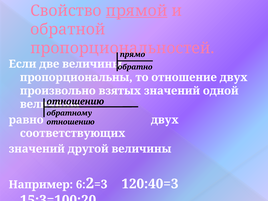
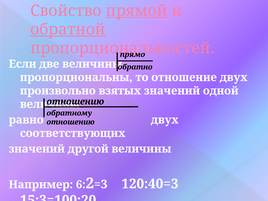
обратной underline: none -> present (68, 29)
